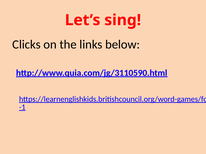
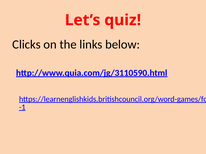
sing: sing -> quiz (123, 20)
